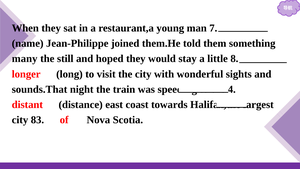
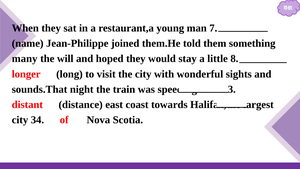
still: still -> will (65, 59)
4: 4 -> 3 (232, 89)
83: 83 -> 34 (37, 120)
